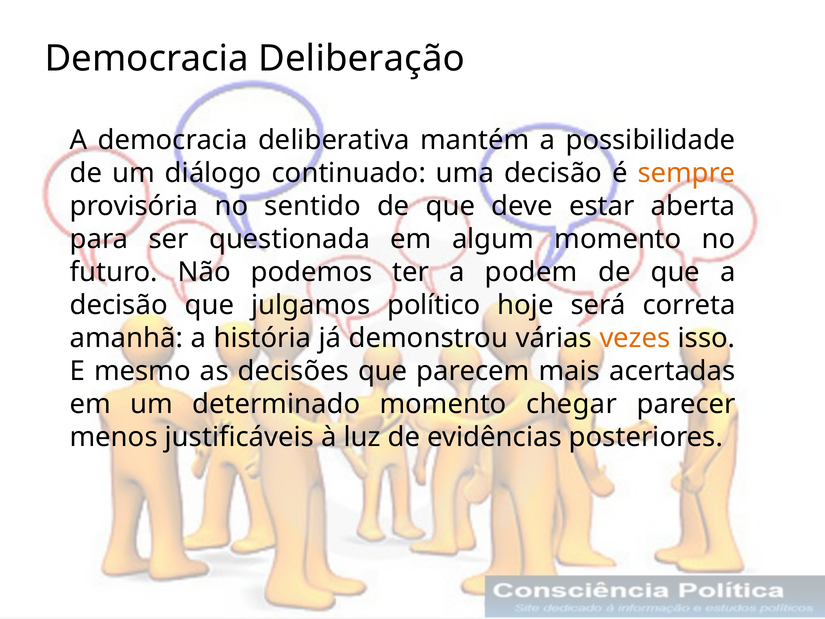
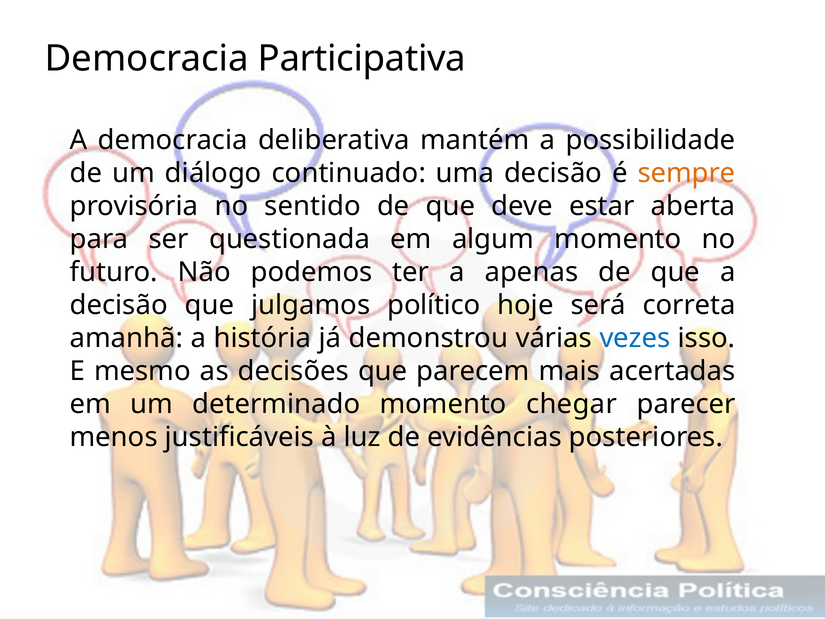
Deliberação: Deliberação -> Participativa (362, 59)
podem: podem -> apenas (531, 272)
vezes colour: orange -> blue (635, 338)
